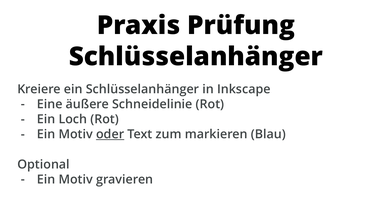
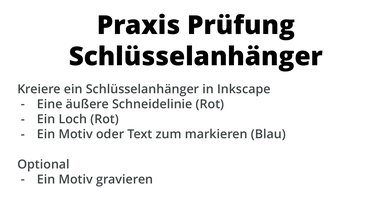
oder underline: present -> none (110, 135)
